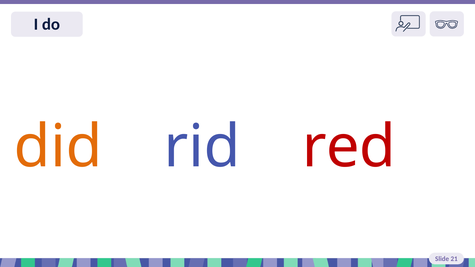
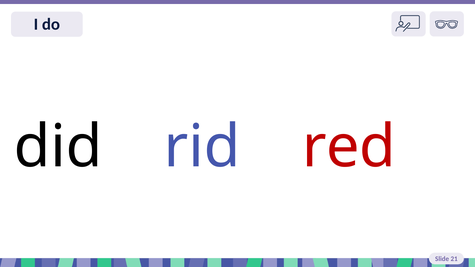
did colour: orange -> black (58, 147)
